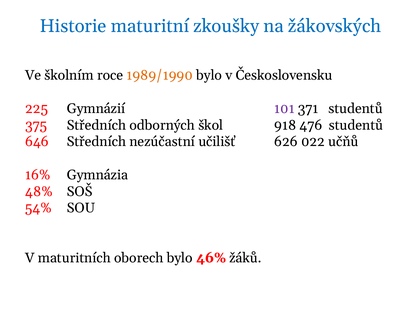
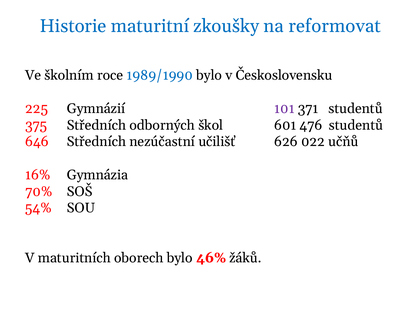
žákovských: žákovských -> reformovat (335, 26)
1989/1990 colour: orange -> blue (160, 75)
918: 918 -> 601 (285, 125)
48%: 48% -> 70% (39, 192)
